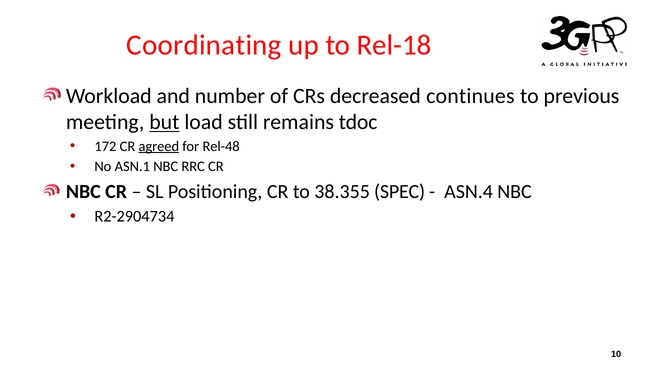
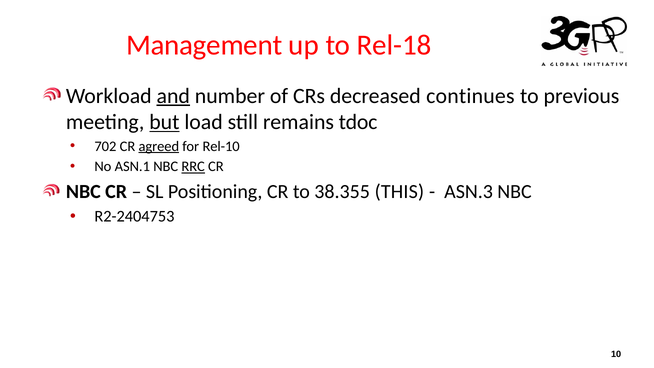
Coordinating: Coordinating -> Management (204, 45)
and underline: none -> present (173, 96)
172: 172 -> 702 (105, 146)
Rel-48: Rel-48 -> Rel-10 (221, 146)
RRC underline: none -> present (193, 167)
SPEC: SPEC -> THIS (399, 192)
ASN.4: ASN.4 -> ASN.3 (469, 192)
R2-2904734: R2-2904734 -> R2-2404753 (134, 216)
